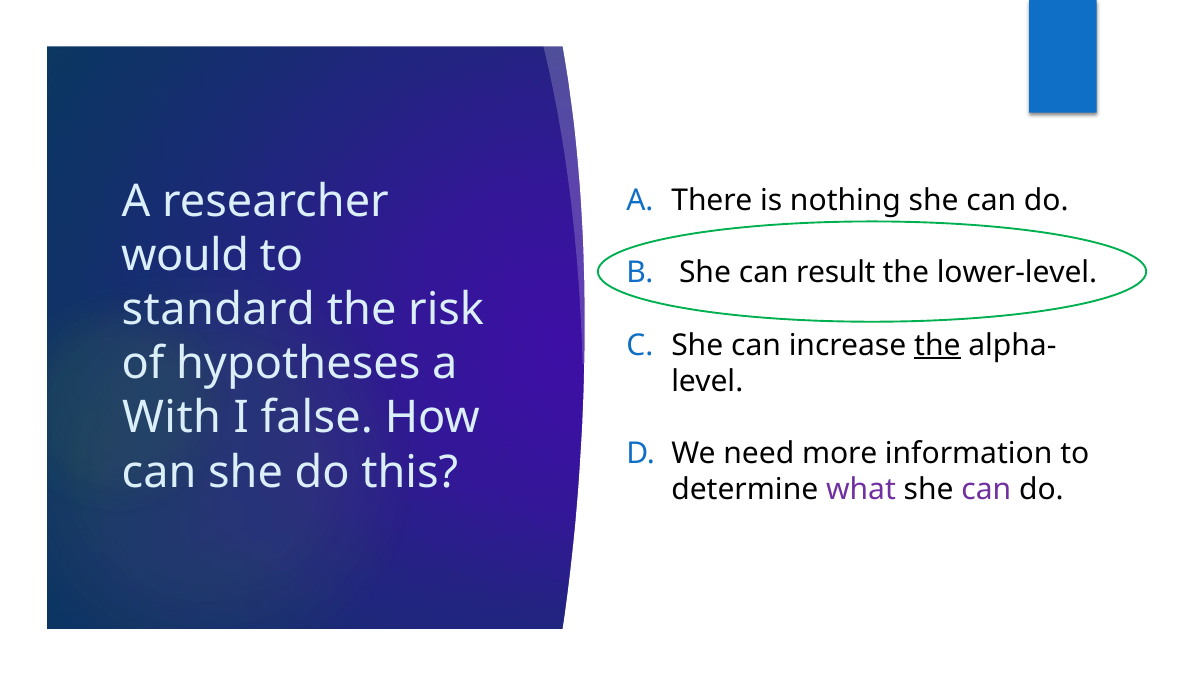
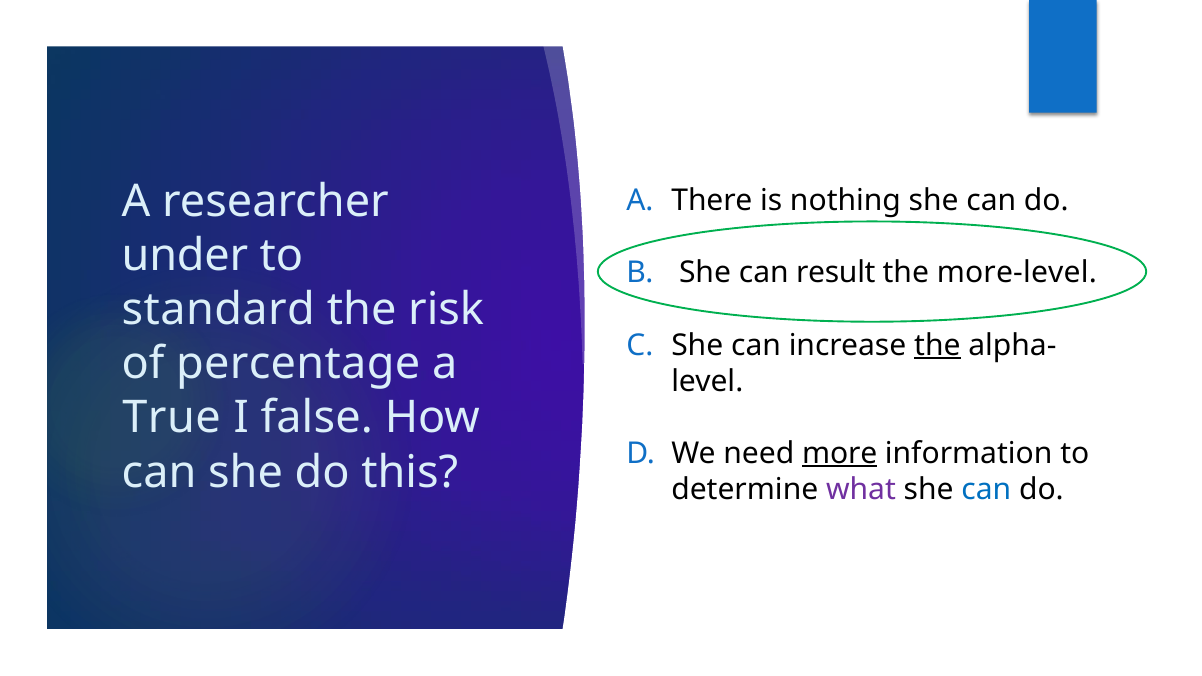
would: would -> under (185, 256)
lower-level: lower-level -> more-level (1017, 273)
hypotheses: hypotheses -> percentage (298, 364)
With: With -> True (172, 418)
more underline: none -> present (840, 453)
can colour: purple -> blue (986, 489)
